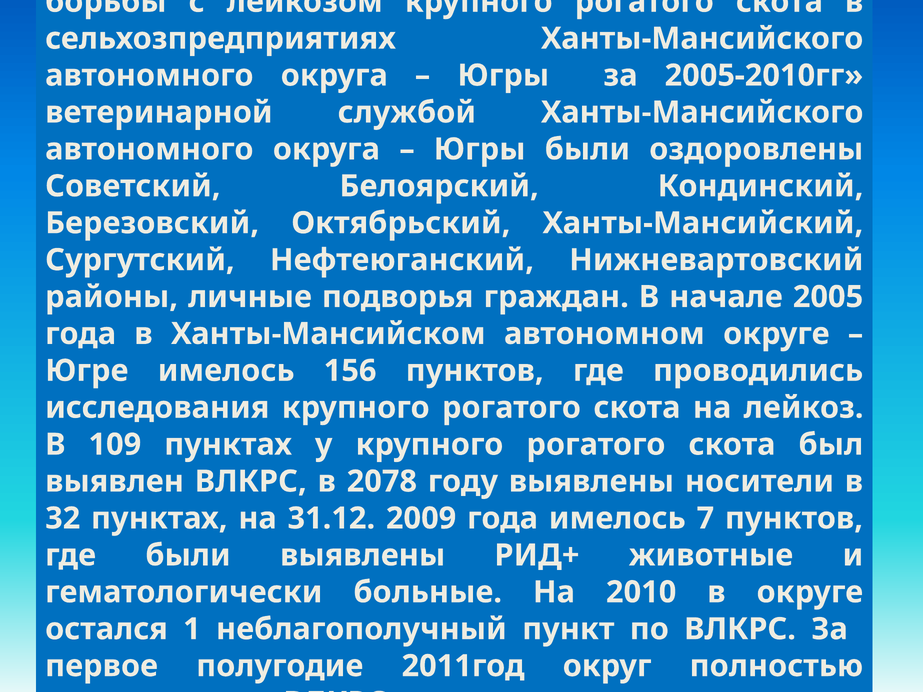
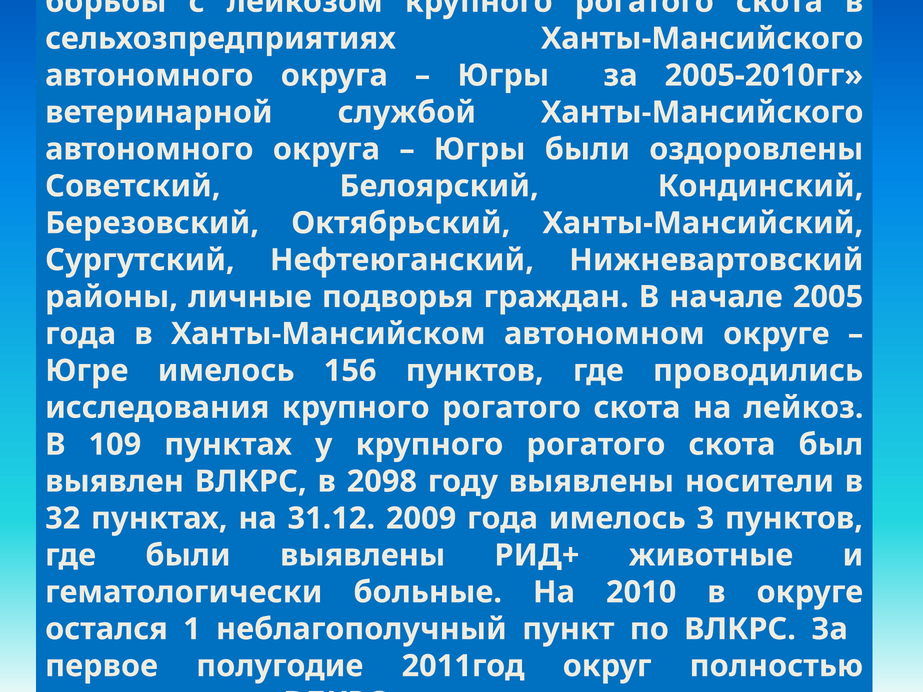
2078: 2078 -> 2098 (382, 482)
7: 7 -> 3 (705, 519)
